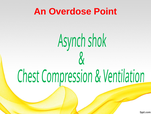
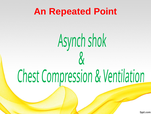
Overdose: Overdose -> Repeated (70, 11)
